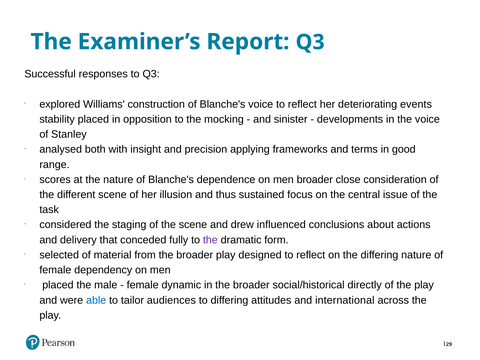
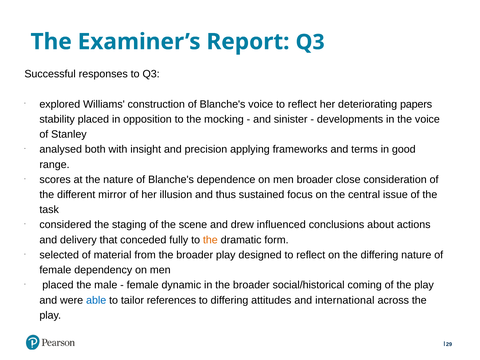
events: events -> papers (416, 104)
different scene: scene -> mirror (112, 195)
the colour: purple -> orange (210, 240)
directly: directly -> coming (365, 285)
audiences: audiences -> references (171, 300)
